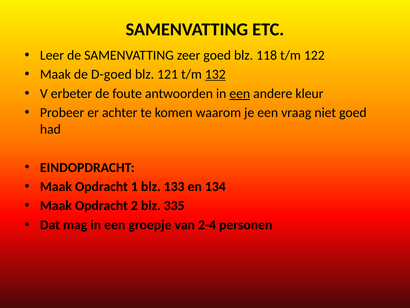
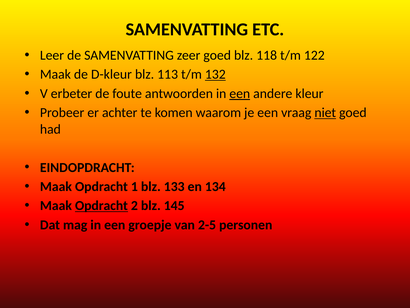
D-goed: D-goed -> D-kleur (111, 74)
121: 121 -> 113 (168, 74)
niet underline: none -> present (325, 113)
Opdracht underline: none -> present (101, 205)
335: 335 -> 145 (174, 205)
2-4: 2-4 -> 2-5 (207, 225)
